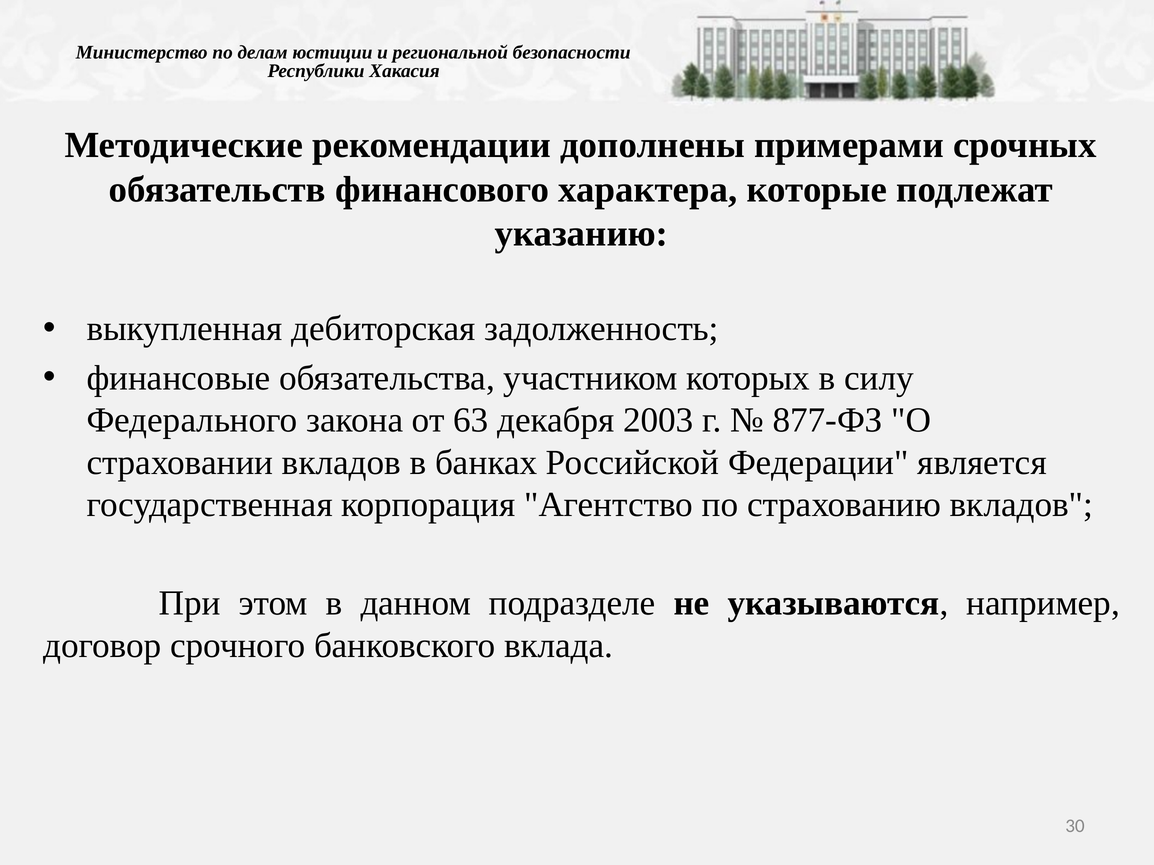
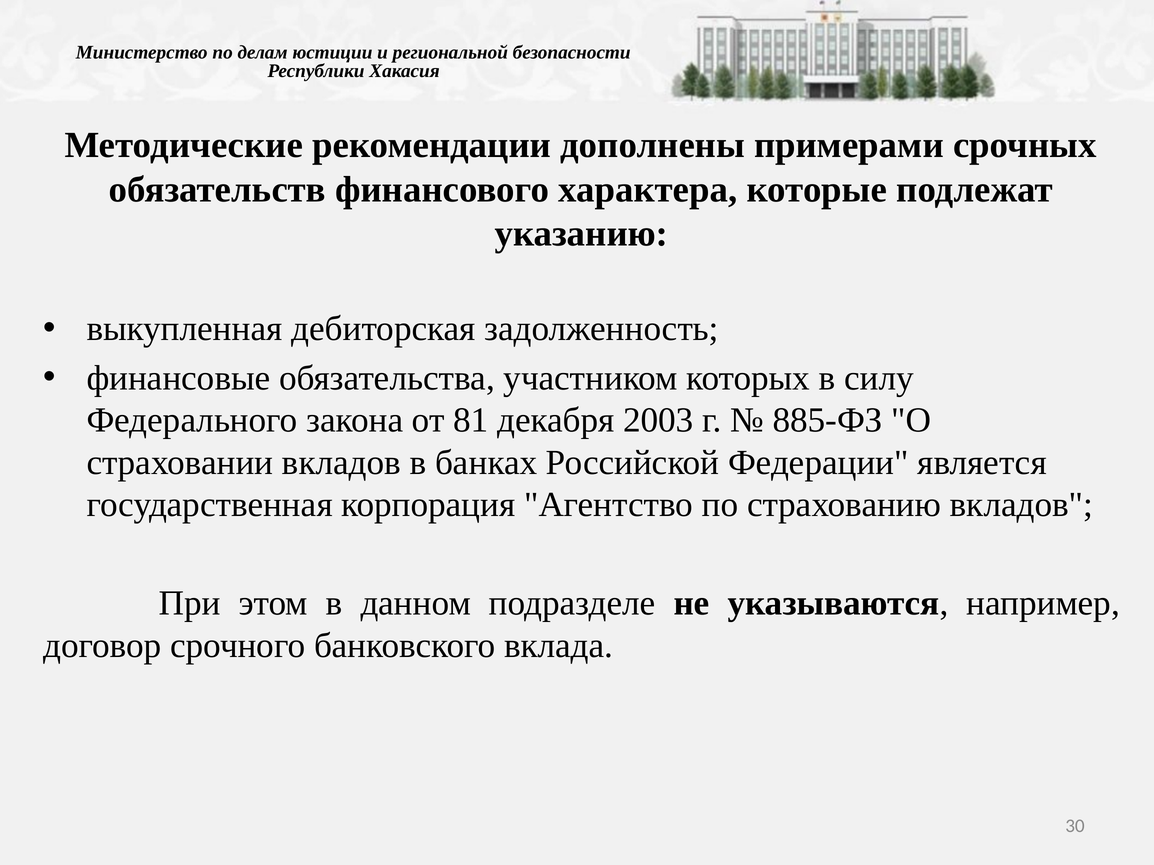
63: 63 -> 81 (471, 421)
877-ФЗ: 877-ФЗ -> 885-ФЗ (828, 421)
